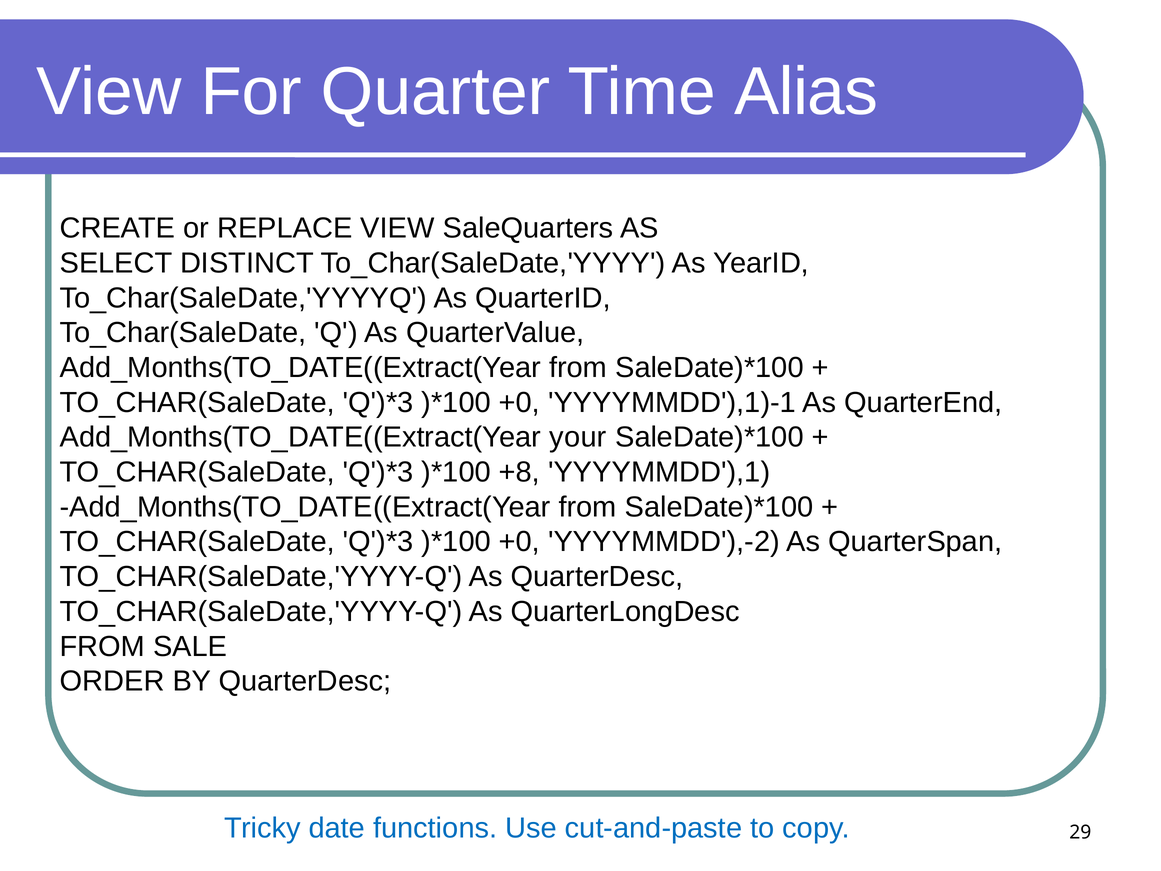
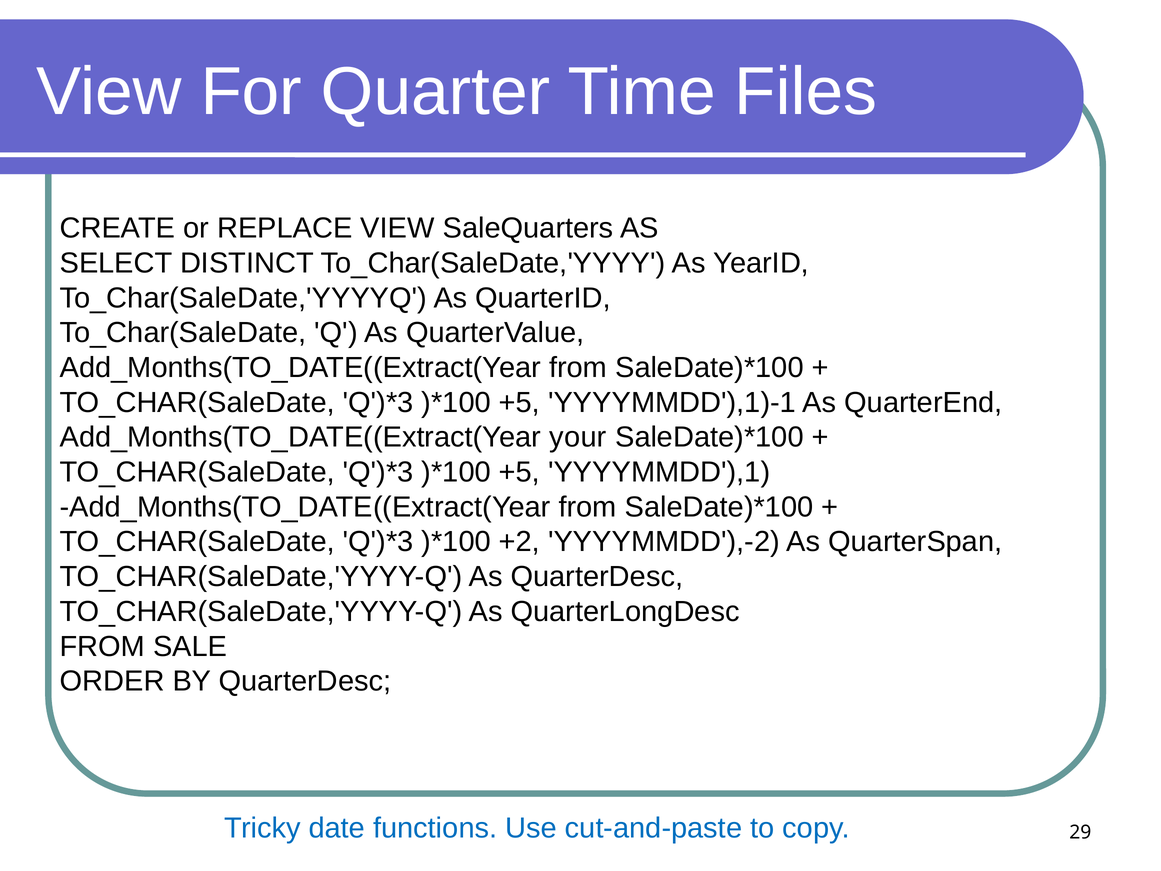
Alias: Alias -> Files (806, 92)
+0: +0 -> +5 (519, 402)
+8: +8 -> +5 (519, 472)
+0: +0 -> +2 (519, 542)
